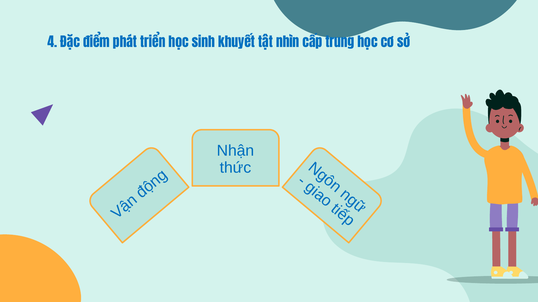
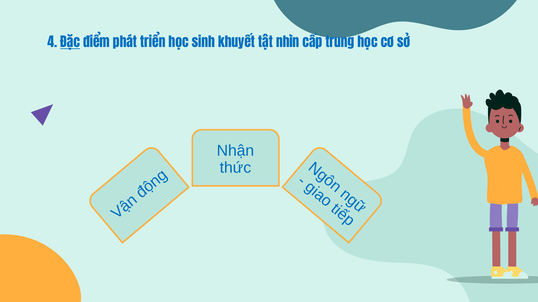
Đặc underline: none -> present (70, 43)
